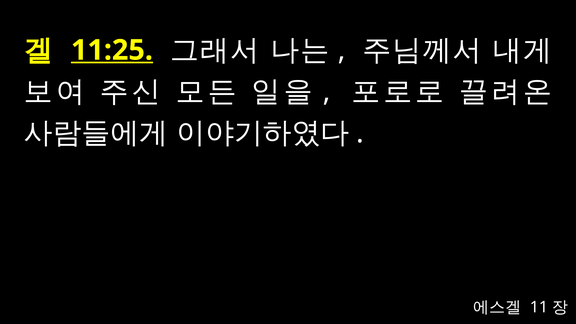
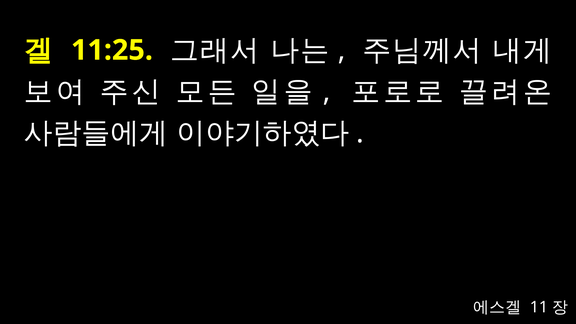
11:25 underline: present -> none (112, 50)
